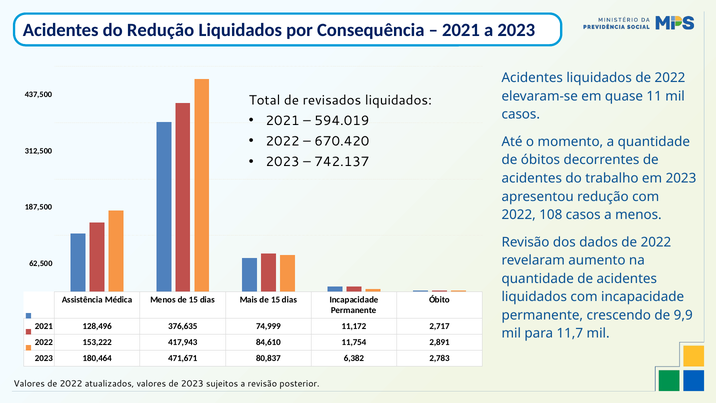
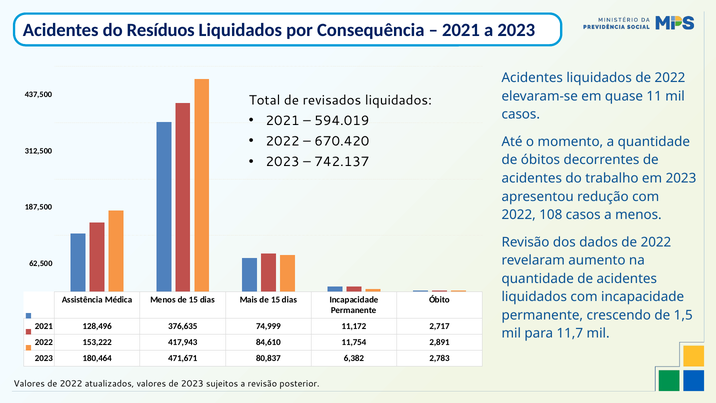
do Redução: Redução -> Resíduos (161, 30)
9,9: 9,9 -> 1,5 (683, 315)
